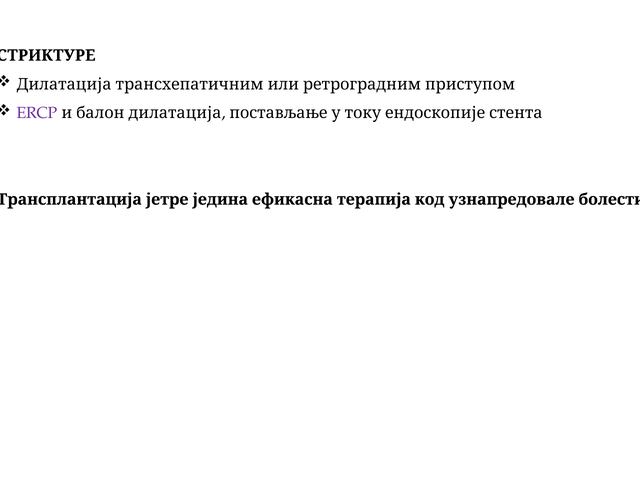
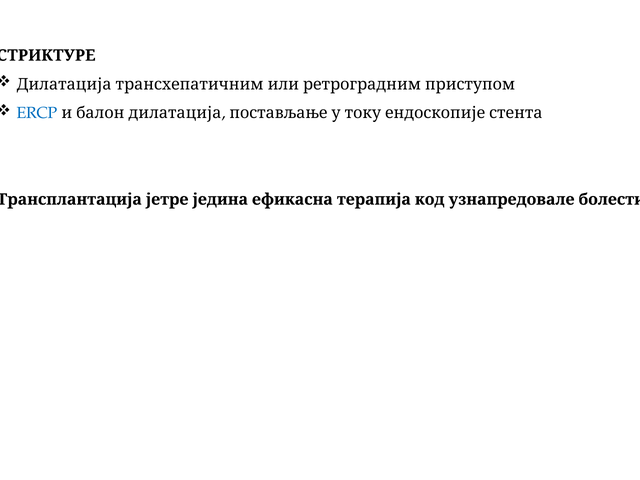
ERCP colour: purple -> blue (37, 113)
